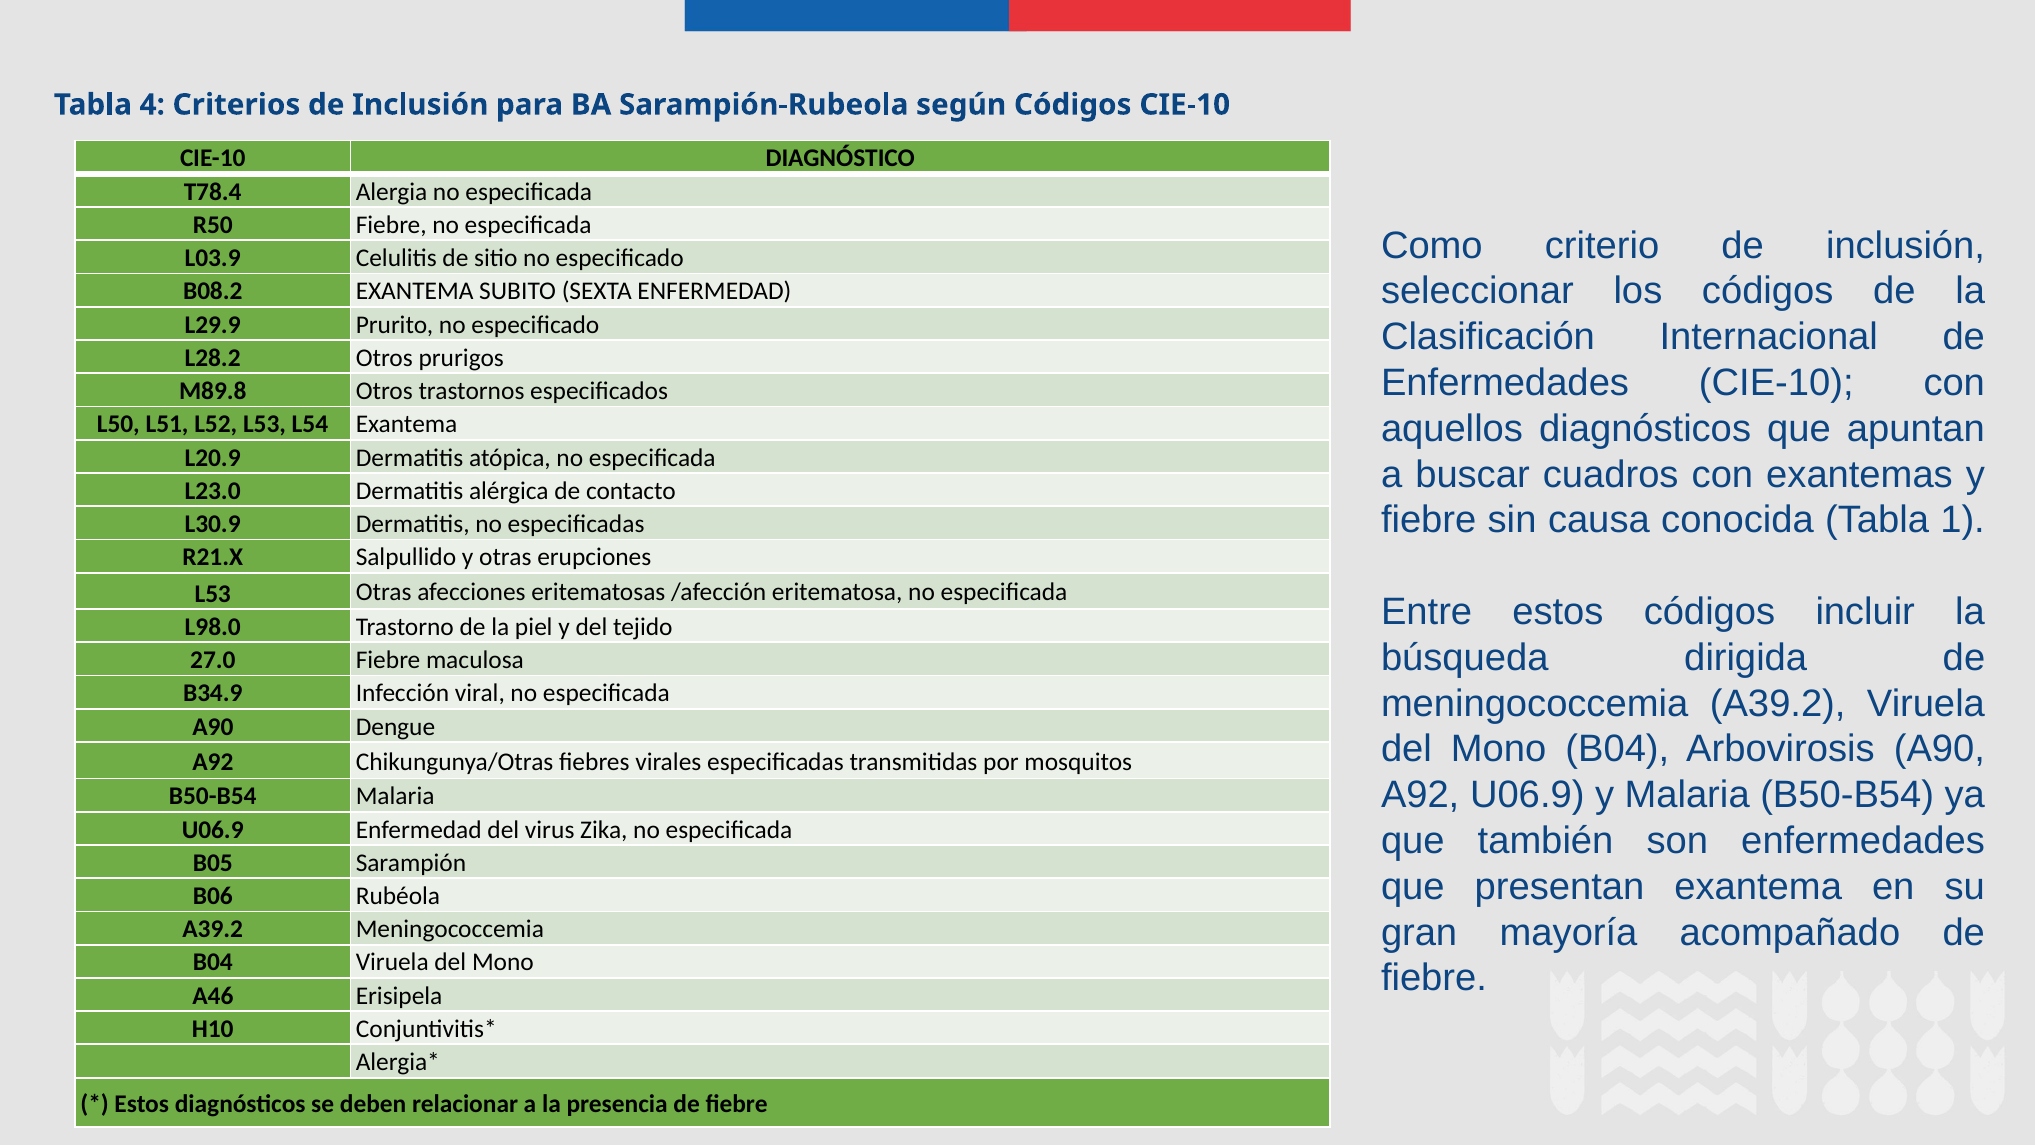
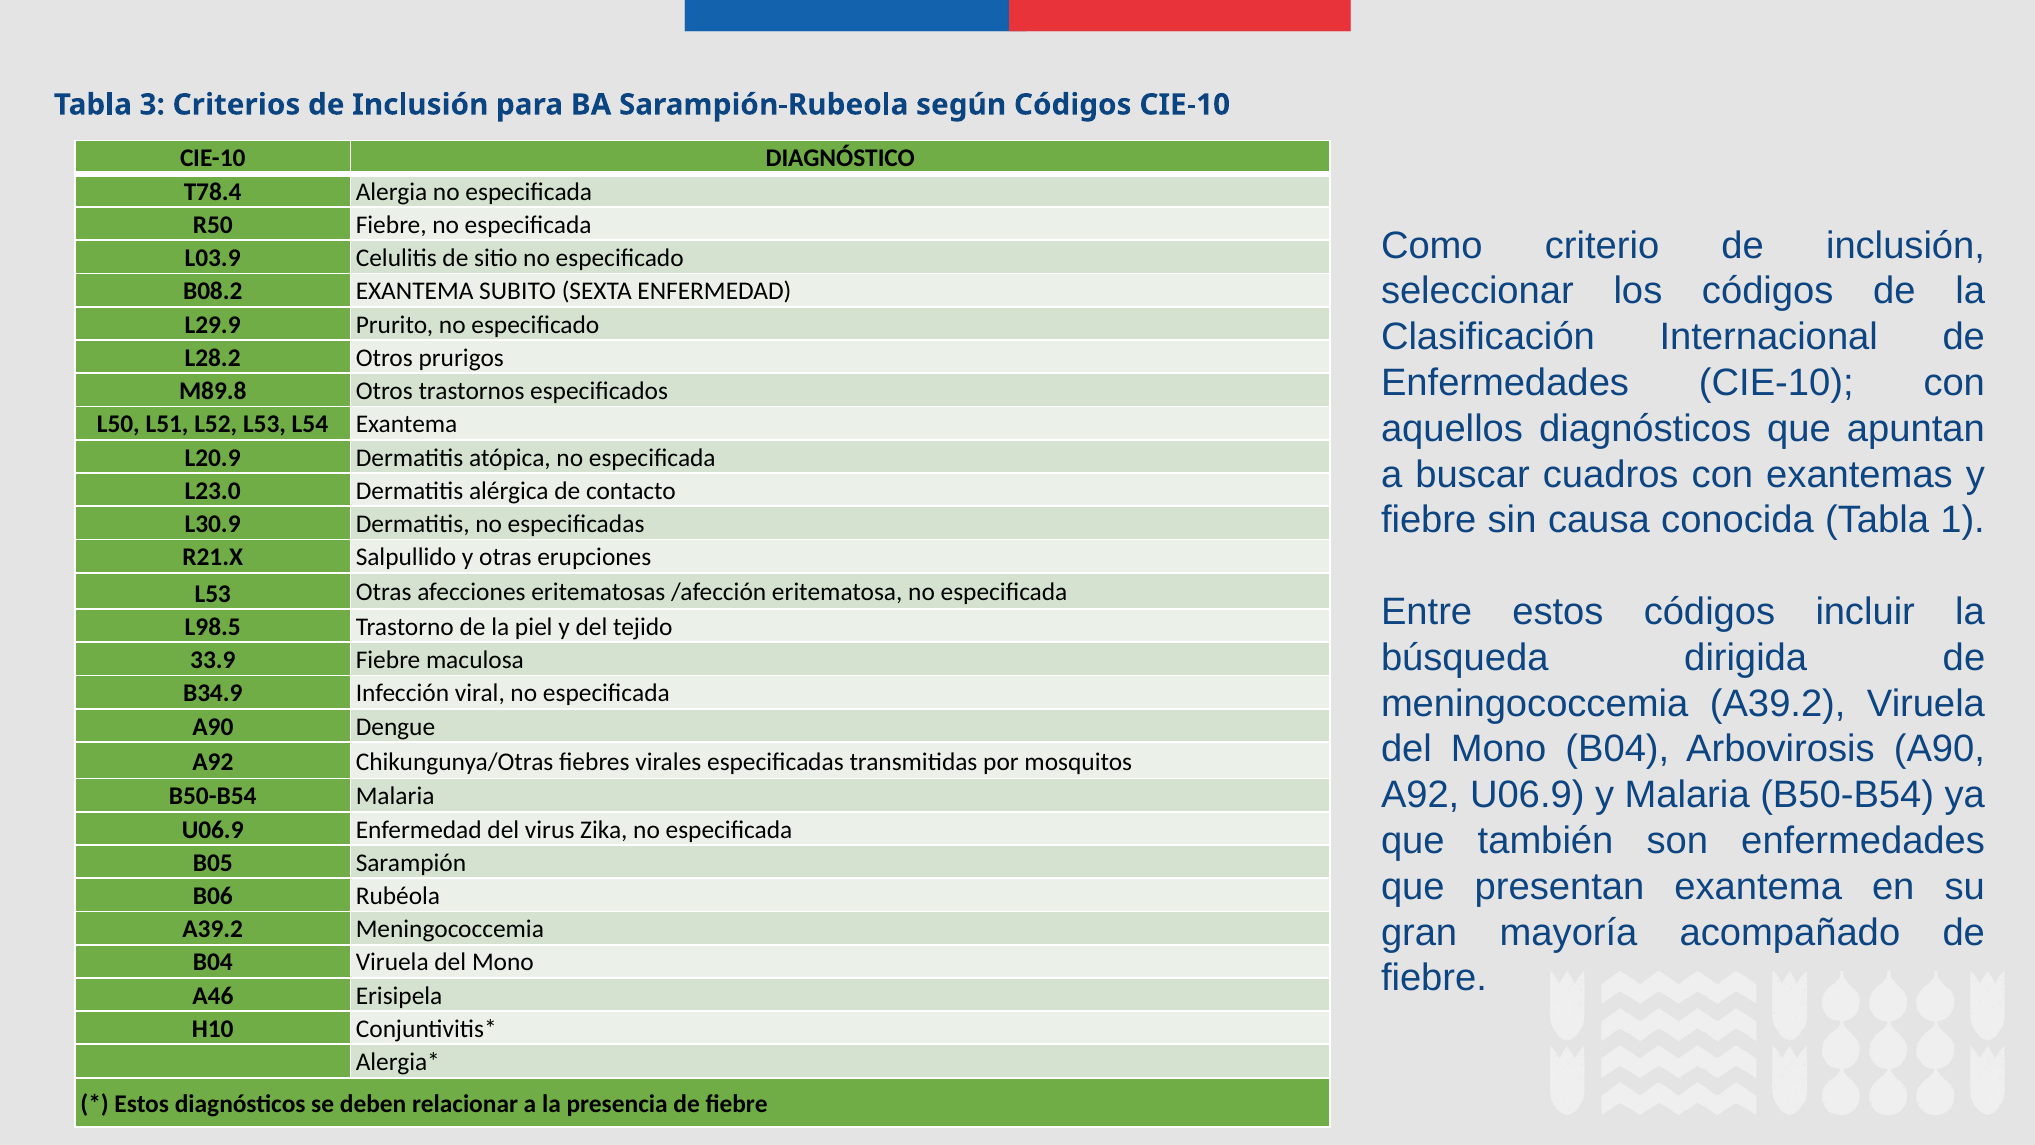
4: 4 -> 3 (152, 105)
L98.0: L98.0 -> L98.5 (213, 627)
27.0: 27.0 -> 33.9 (213, 660)
